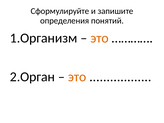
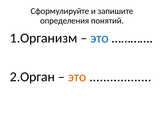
это colour: orange -> blue (100, 38)
